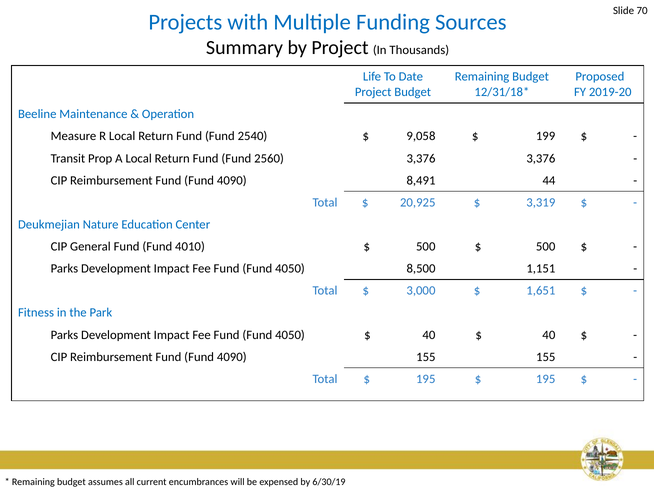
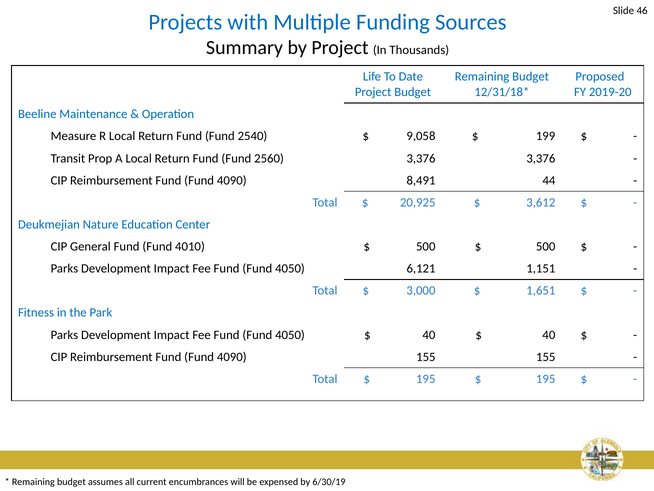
70: 70 -> 46 (642, 10)
3,319: 3,319 -> 3,612 (541, 202)
8,500: 8,500 -> 6,121 (421, 268)
